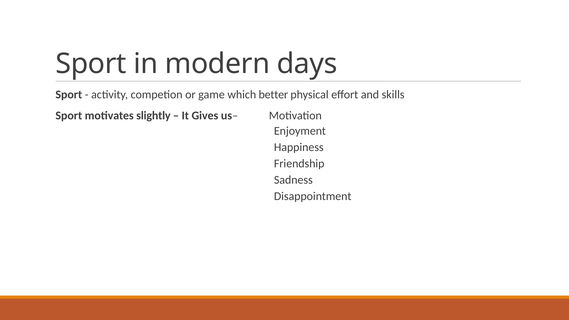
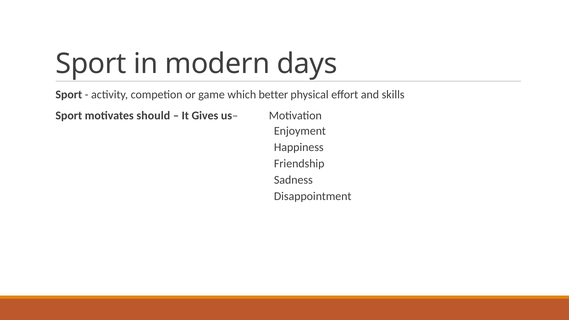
slightly: slightly -> should (153, 116)
